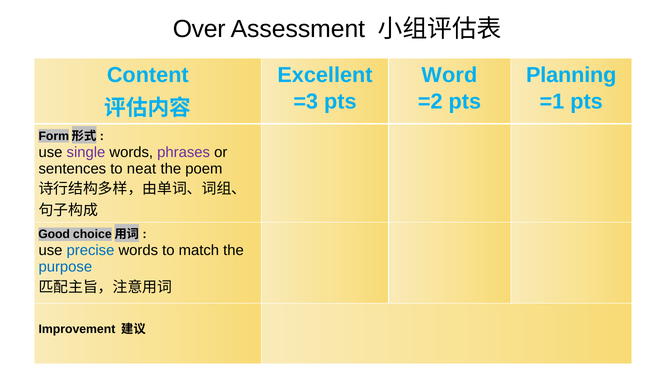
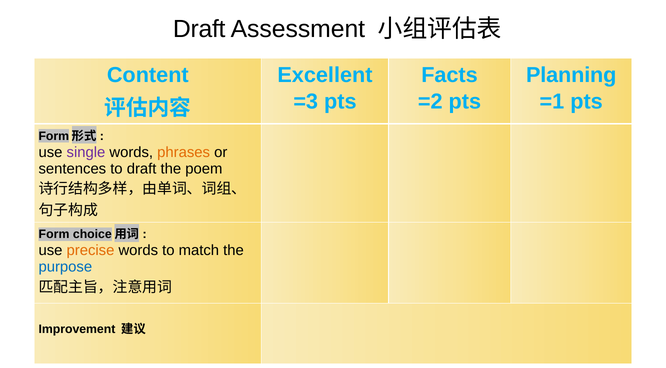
Over: Over -> Draft (199, 29)
Word: Word -> Facts (449, 75)
phrases colour: purple -> orange (184, 152)
to neat: neat -> draft (142, 169)
Good: Good -> Form (54, 234)
precise colour: blue -> orange (91, 251)
